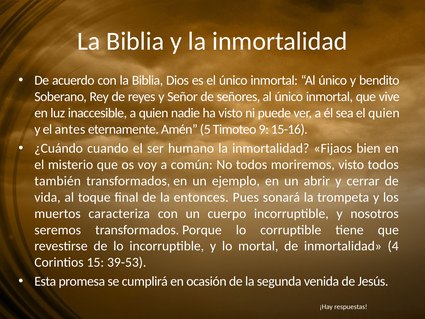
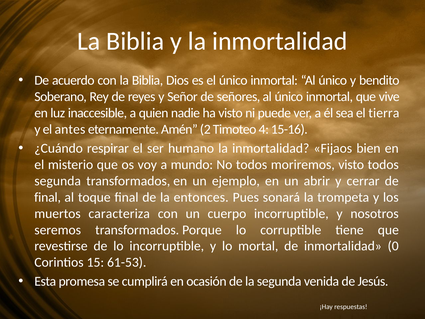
el quien: quien -> tierra (384, 113)
5: 5 -> 2 (205, 129)
9: 9 -> 4 (264, 129)
cuando: cuando -> respirar (108, 148)
común: común -> mundo (192, 165)
también: también -> segunda (58, 181)
vida: vida -> final (48, 197)
4: 4 -> 0 (393, 246)
39-53: 39-53 -> 61-53 (127, 262)
